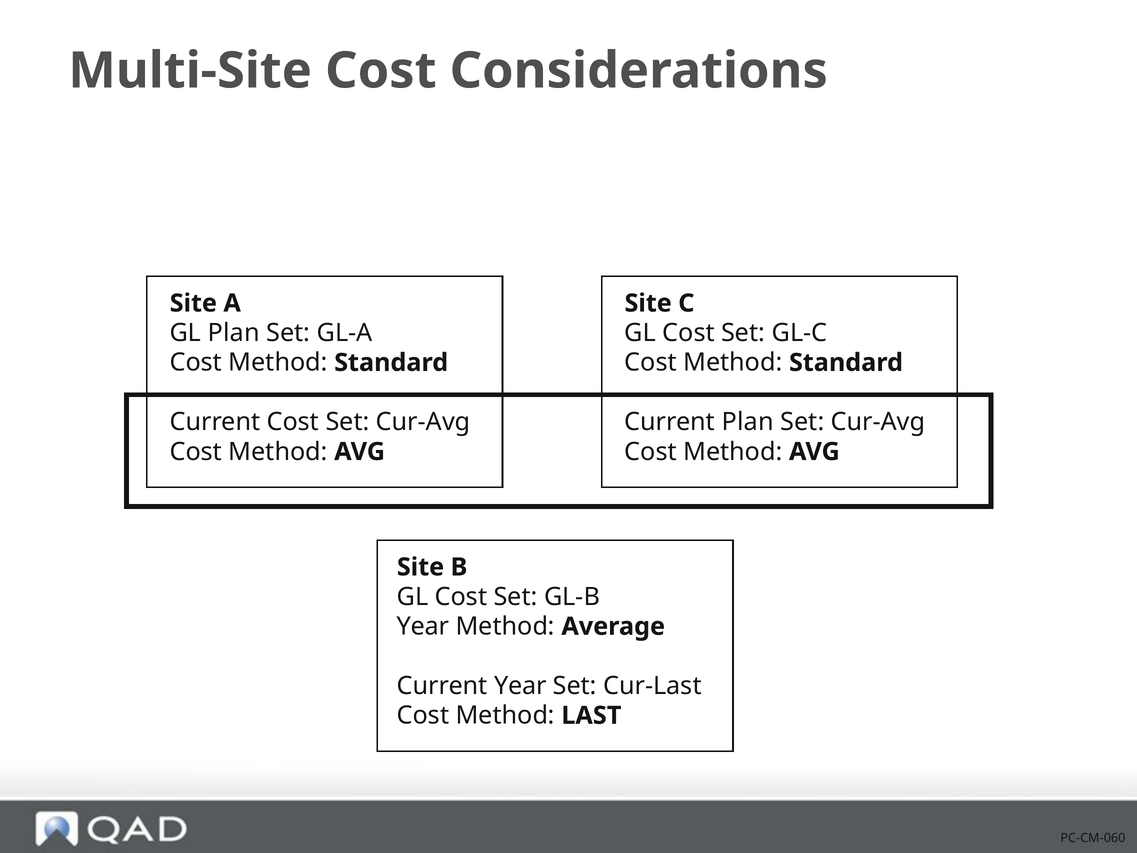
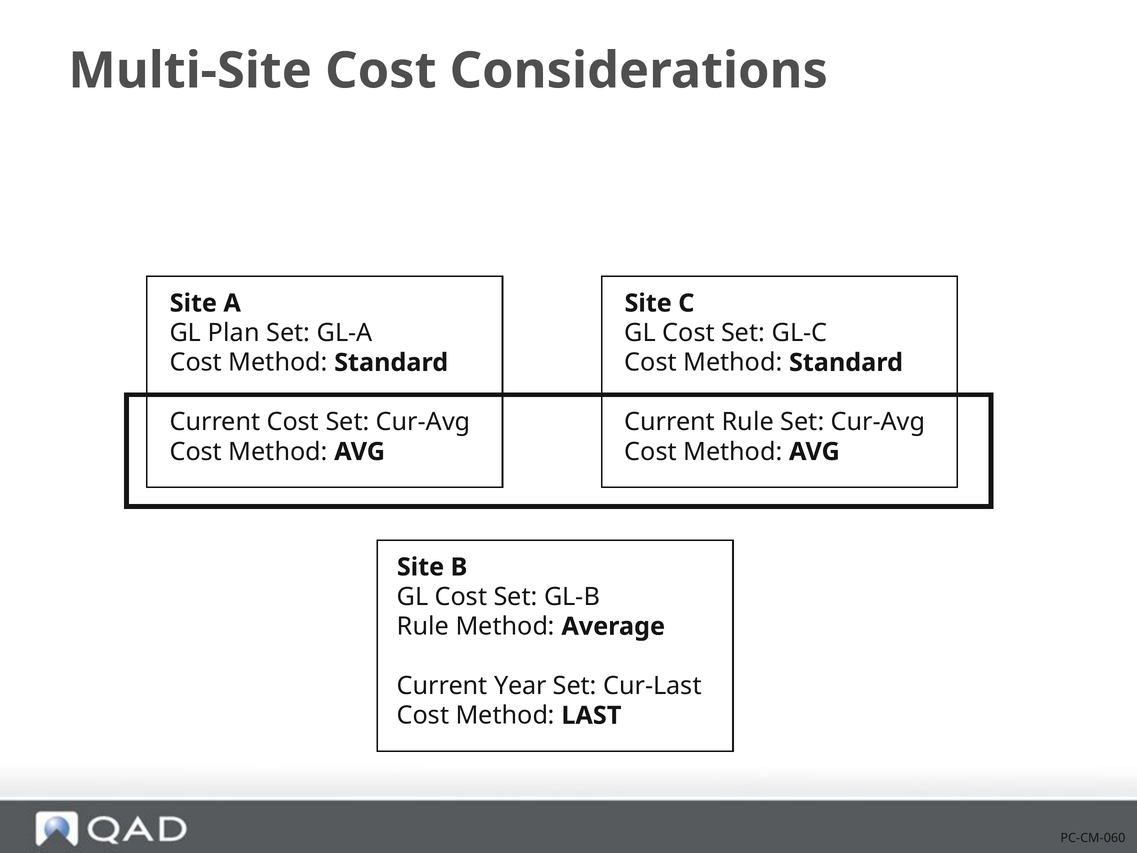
Current Plan: Plan -> Rule (748, 422)
Year: Year -> Rule (423, 626)
